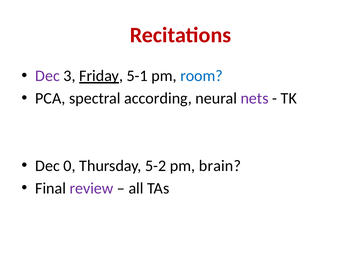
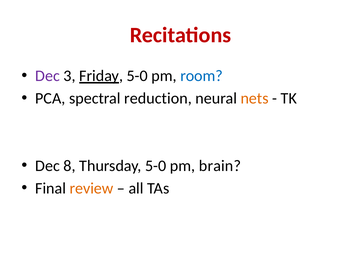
Friday 5-1: 5-1 -> 5-0 (137, 76)
according: according -> reduction (158, 98)
nets colour: purple -> orange (255, 98)
0: 0 -> 8 (70, 166)
Thursday 5-2: 5-2 -> 5-0 (156, 166)
review colour: purple -> orange (91, 188)
